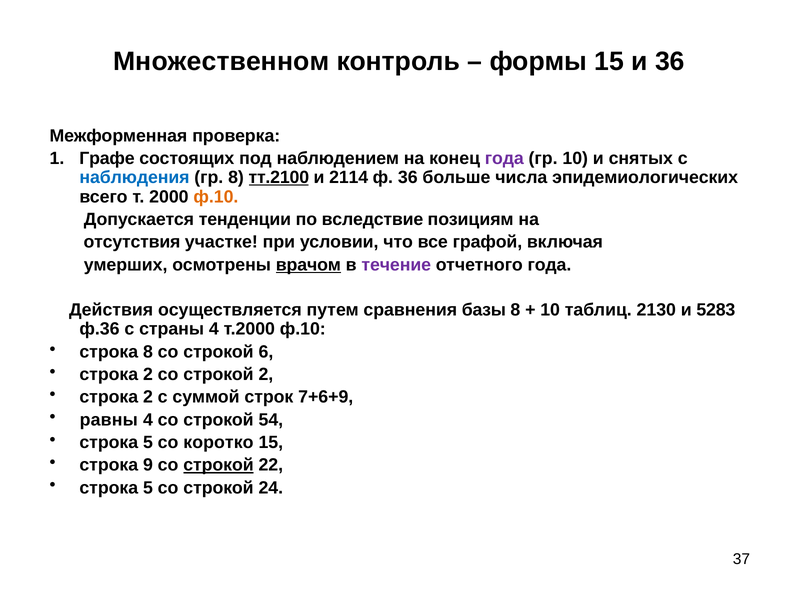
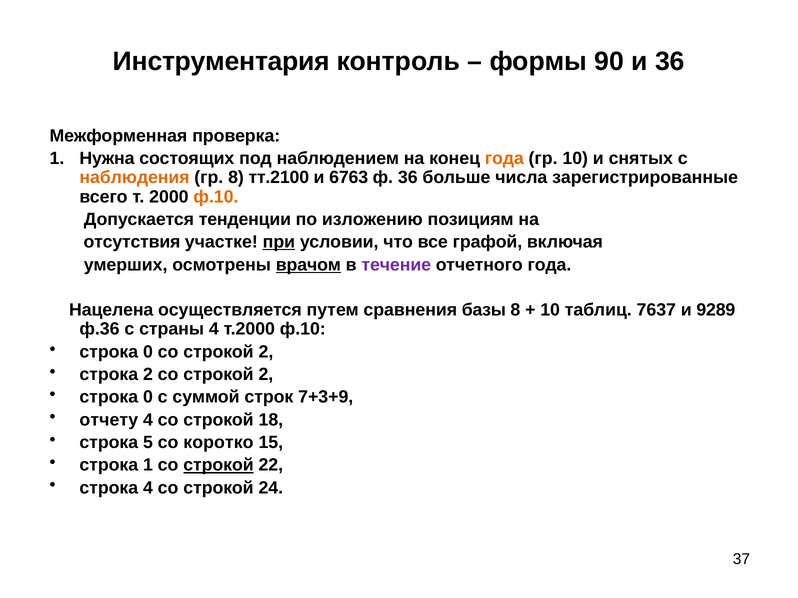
Множественном: Множественном -> Инструментария (221, 61)
формы 15: 15 -> 90 (609, 61)
Графе: Графе -> Нужна (107, 159)
года colour: purple -> orange (504, 159)
наблюдения colour: blue -> orange (134, 178)
тт.2100 underline: present -> none (279, 178)
2114: 2114 -> 6763 (349, 178)
эпидемиологических: эпидемиологических -> зарегистрированные (645, 178)
вследствие: вследствие -> изложению (372, 220)
при underline: none -> present (279, 242)
Действия: Действия -> Нацелена (111, 310)
2130: 2130 -> 7637 (656, 310)
5283: 5283 -> 9289 (716, 310)
8: 8 -> 0 (148, 352)
6: 6 -> 2 (266, 352)
2: 2 -> 0 (148, 397)
7+6+9: 7+6+9 -> 7+3+9 (326, 397)
равны: равны -> отчету (109, 420)
54: 54 -> 18 (271, 420)
строка 9: 9 -> 1 (148, 466)
5: 5 -> 4 (148, 488)
